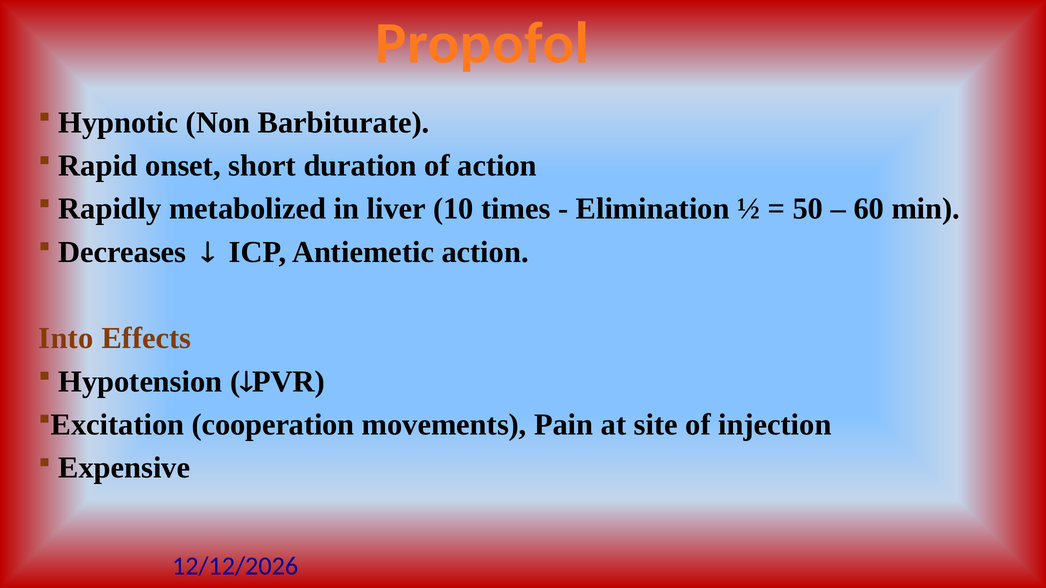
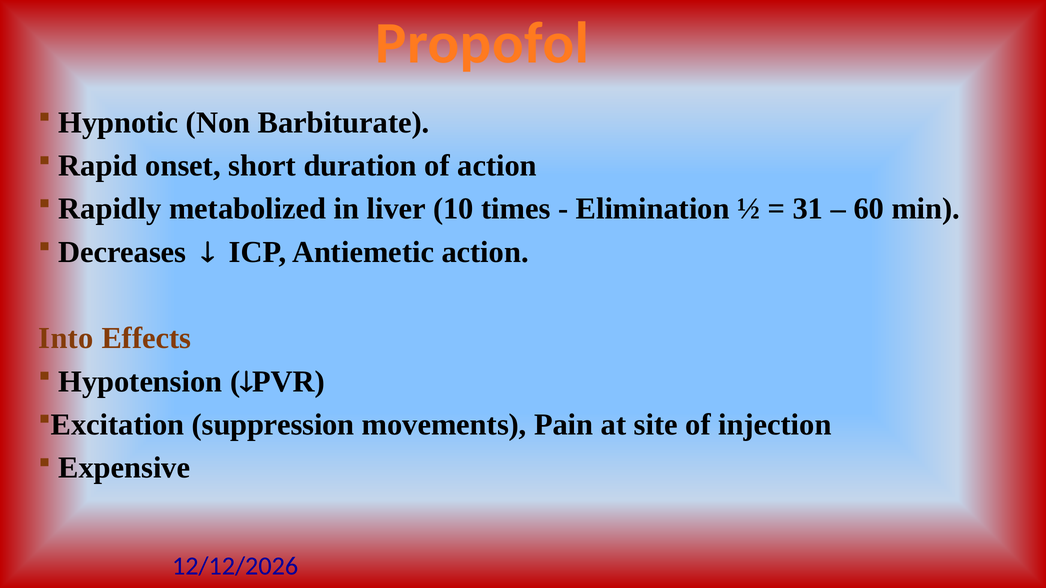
50: 50 -> 31 (808, 209)
cooperation: cooperation -> suppression (273, 425)
